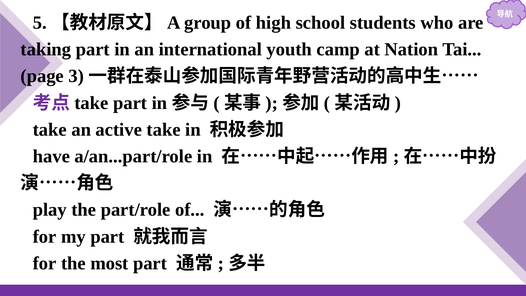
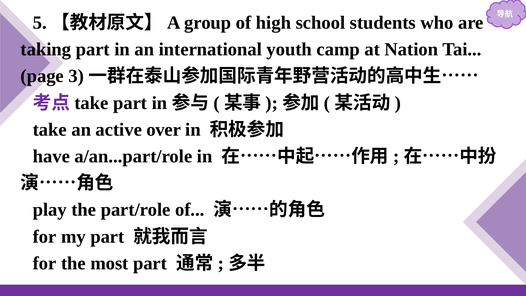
active take: take -> over (164, 130)
